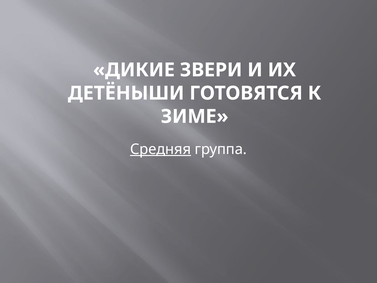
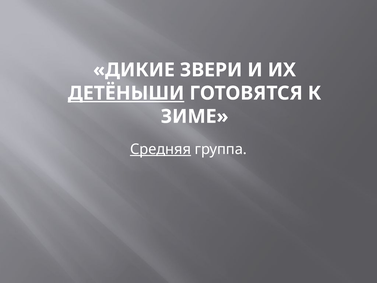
ДЕТЁНЫШИ underline: none -> present (126, 93)
